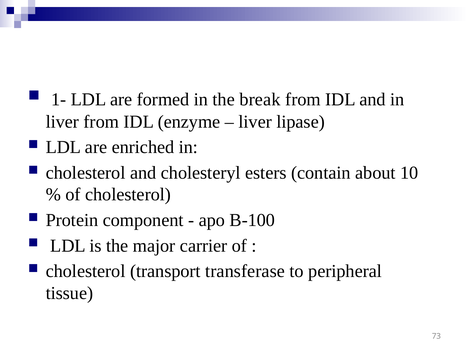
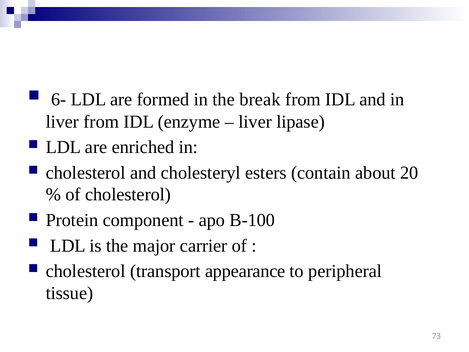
1-: 1- -> 6- (59, 99)
10: 10 -> 20 (409, 173)
transferase: transferase -> appearance (245, 271)
